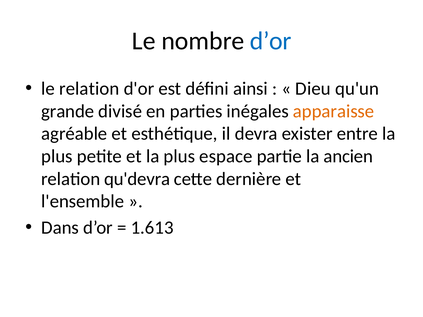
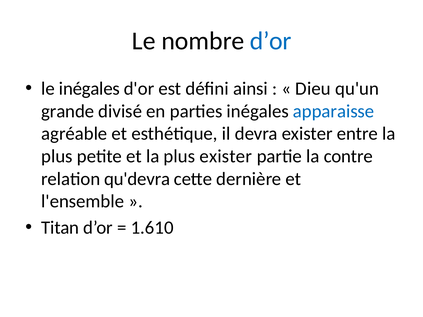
le relation: relation -> inégales (89, 89)
apparaisse colour: orange -> blue (334, 111)
plus espace: espace -> exister (226, 156)
ancien: ancien -> contre (348, 156)
Dans: Dans -> Titan (60, 228)
1.613: 1.613 -> 1.610 (152, 228)
